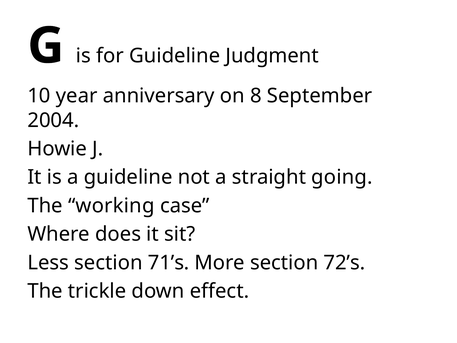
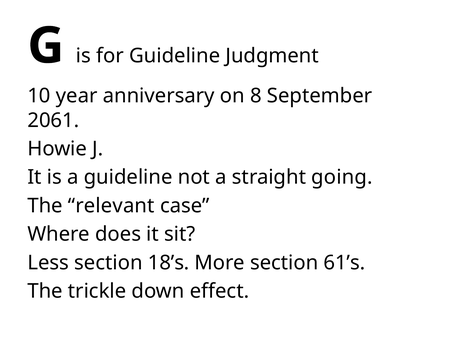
2004: 2004 -> 2061 (53, 120)
working: working -> relevant (111, 206)
71’s: 71’s -> 18’s (169, 262)
72’s: 72’s -> 61’s (344, 262)
